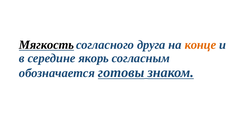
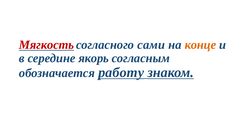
Мягкость colour: black -> red (47, 45)
друга: друга -> сами (151, 45)
готовы: готовы -> работу (121, 73)
